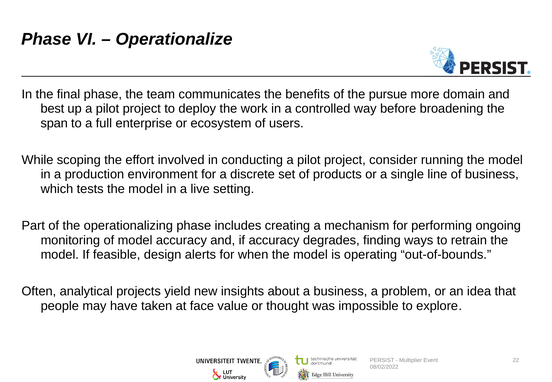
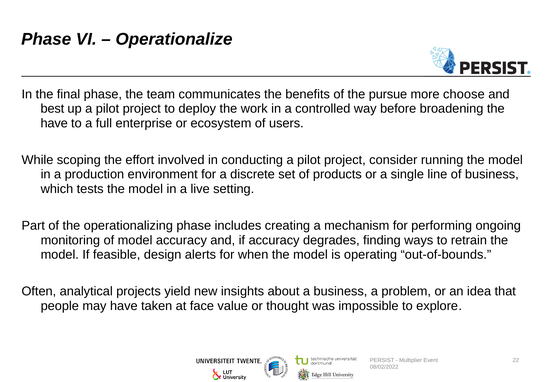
domain: domain -> choose (464, 94)
span: span -> have (54, 123)
